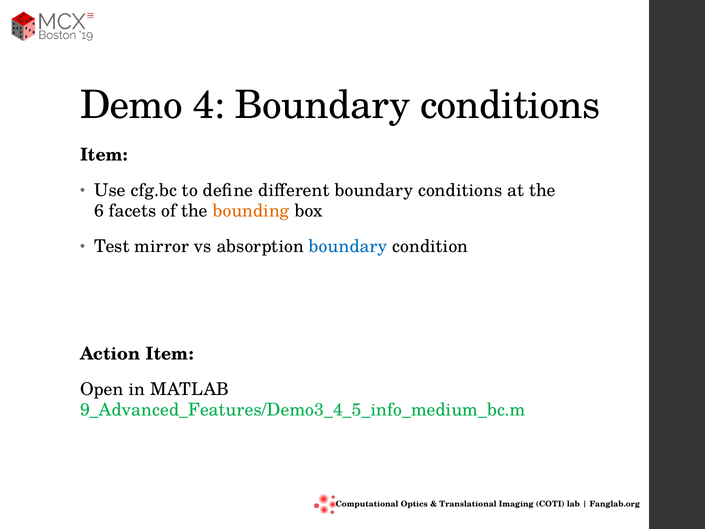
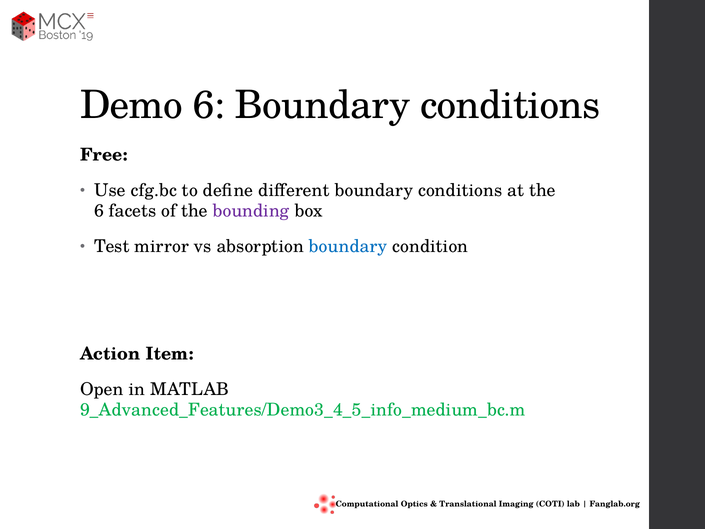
Demo 4: 4 -> 6 (209, 105)
Item: Item -> Free (104, 155)
bounding colour: orange -> purple (251, 211)
